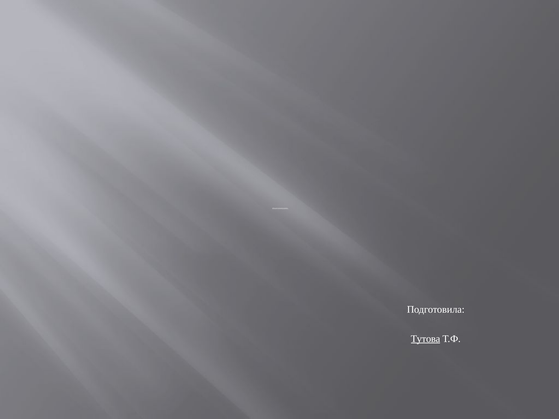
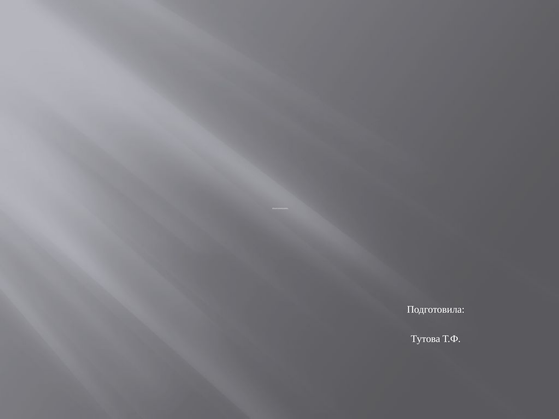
Тутова underline: present -> none (425, 339)
